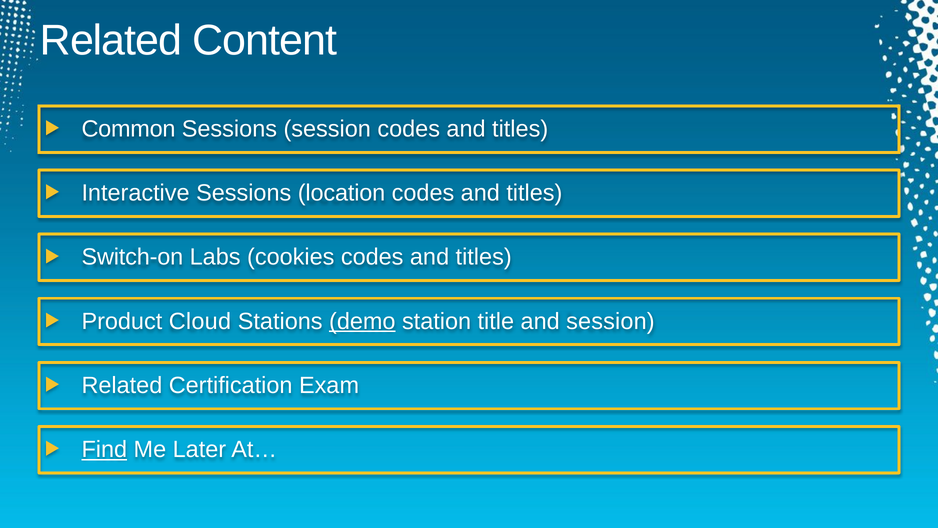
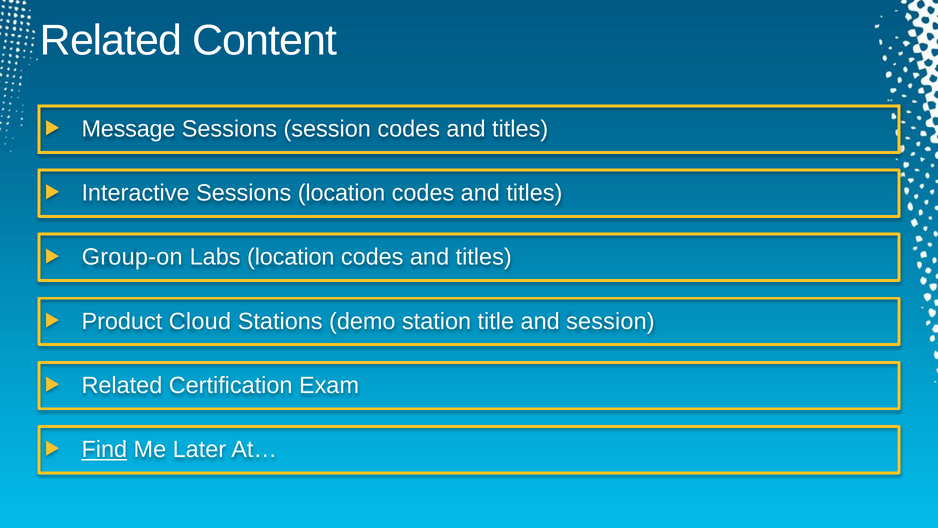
Common: Common -> Message (129, 129)
Switch-on: Switch-on -> Group-on (132, 257)
Labs cookies: cookies -> location (291, 257)
demo underline: present -> none (362, 321)
